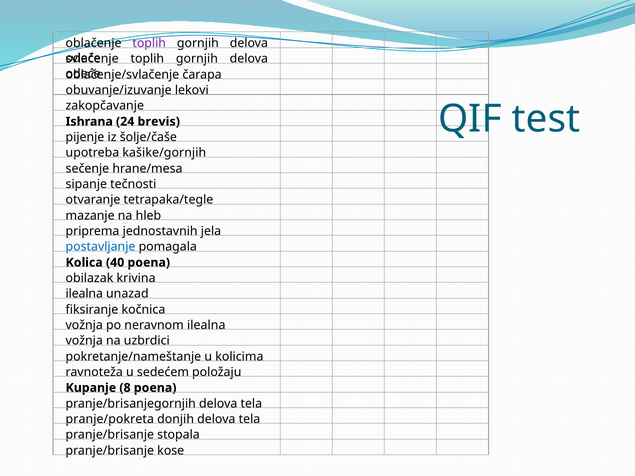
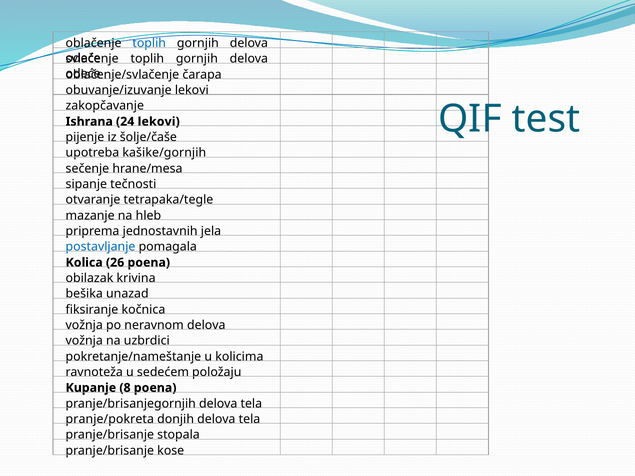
toplih colour: purple -> blue (149, 43)
24 brevis: brevis -> lekovi (159, 122)
40: 40 -> 26 (115, 263)
ilealna: ilealna -> bešika (84, 294)
neravnom ilealna: ilealna -> delova (206, 325)
